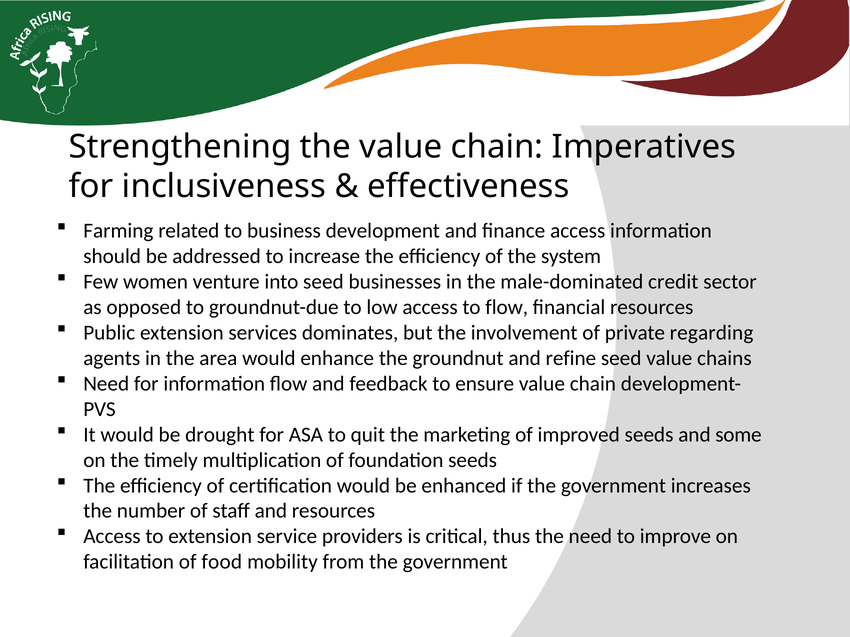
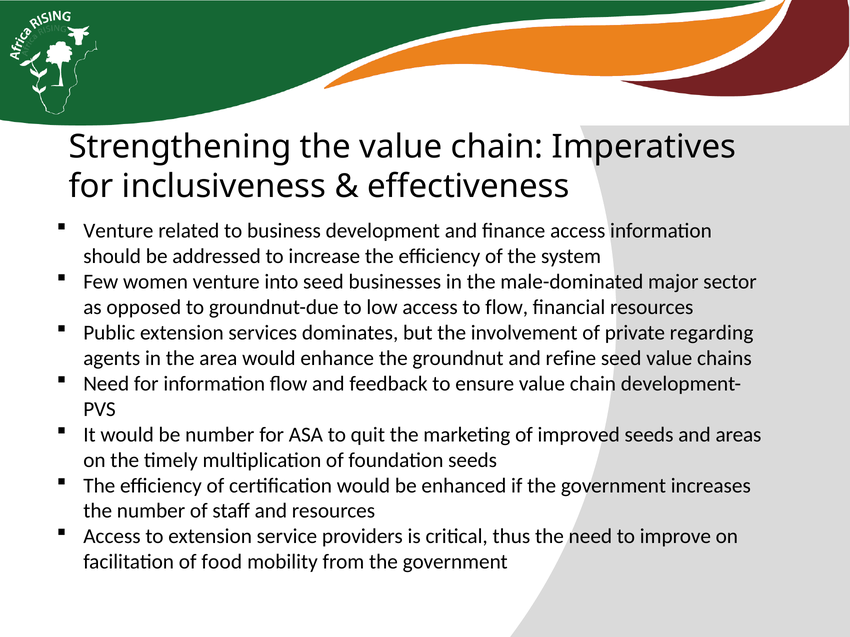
Farming: Farming -> Venture (118, 231)
credit: credit -> major (673, 282)
be drought: drought -> number (220, 435)
some: some -> areas (738, 435)
